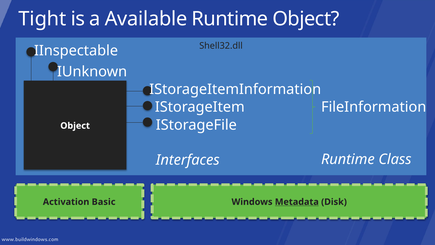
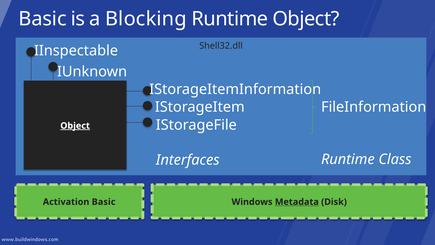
Tight: Tight -> Basic (43, 19)
Available: Available -> Blocking (146, 19)
Object underline: none -> present (75, 126)
